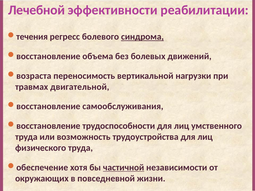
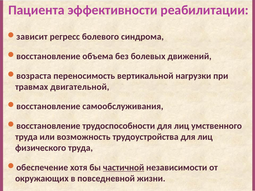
Лечебной: Лечебной -> Пациента (36, 10)
течения: течения -> зависит (32, 37)
синдрома underline: present -> none (142, 37)
